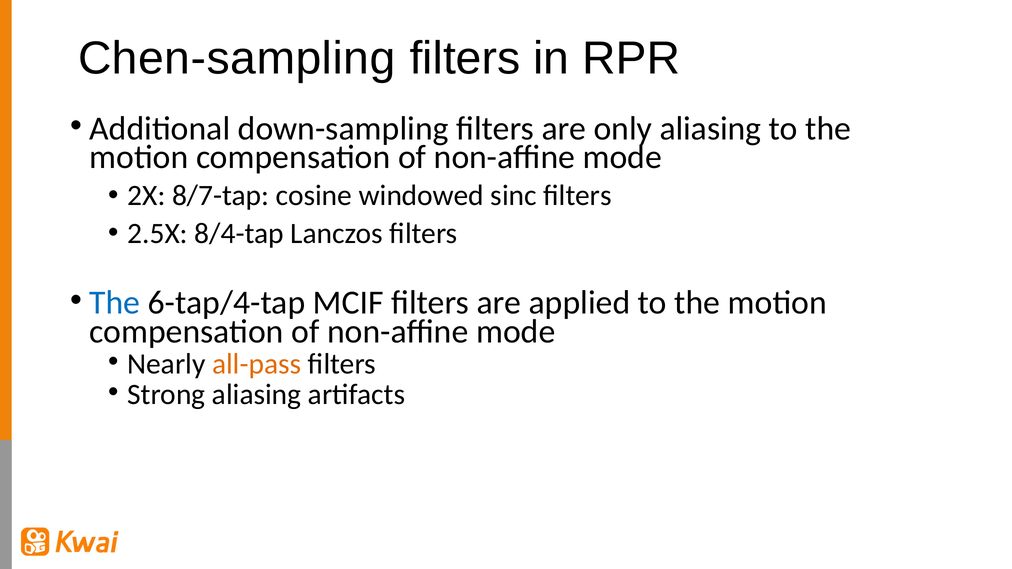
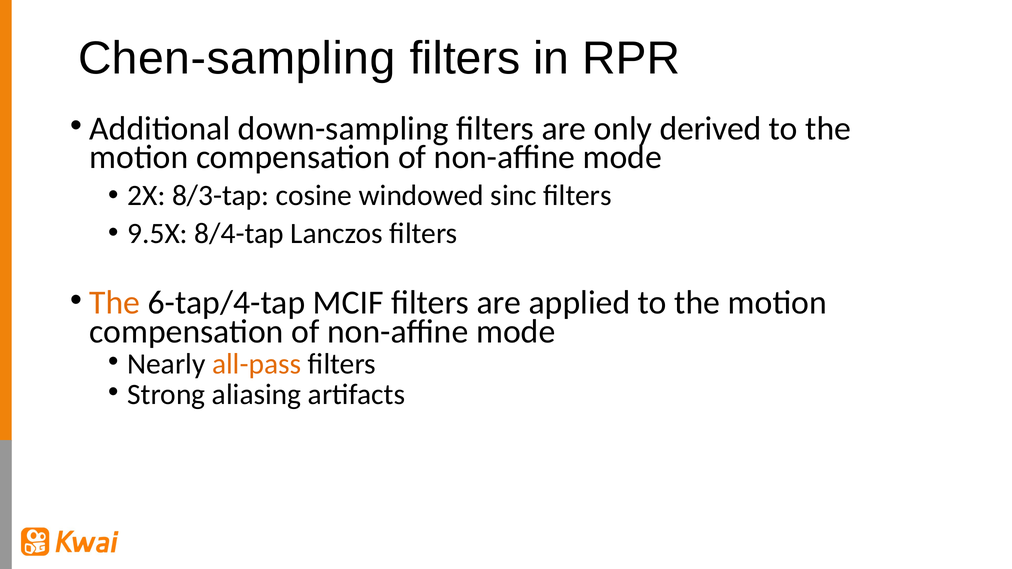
only aliasing: aliasing -> derived (711, 129)
8/7-tap: 8/7-tap -> 8/3-tap (221, 196)
2.5X: 2.5X -> 9.5X (157, 233)
The colour: blue -> orange (115, 303)
